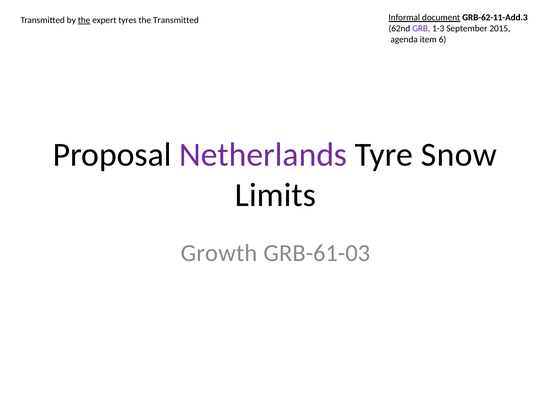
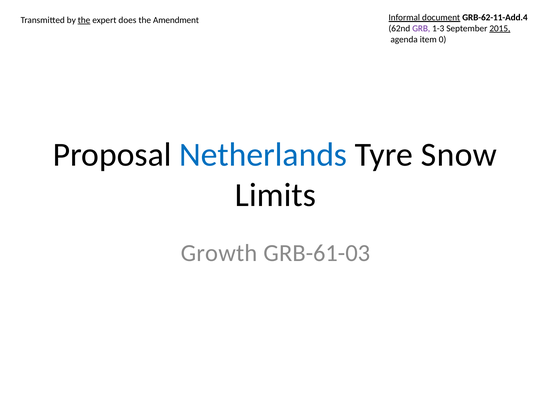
tyres: tyres -> does (127, 20)
the Transmitted: Transmitted -> Amendment (176, 20)
GRB-62-11-Add.3: GRB-62-11-Add.3 -> GRB-62-11-Add.4 (495, 17)
2015 underline: none -> present (500, 28)
6: 6 -> 0 (443, 39)
Netherlands colour: purple -> blue (263, 155)
